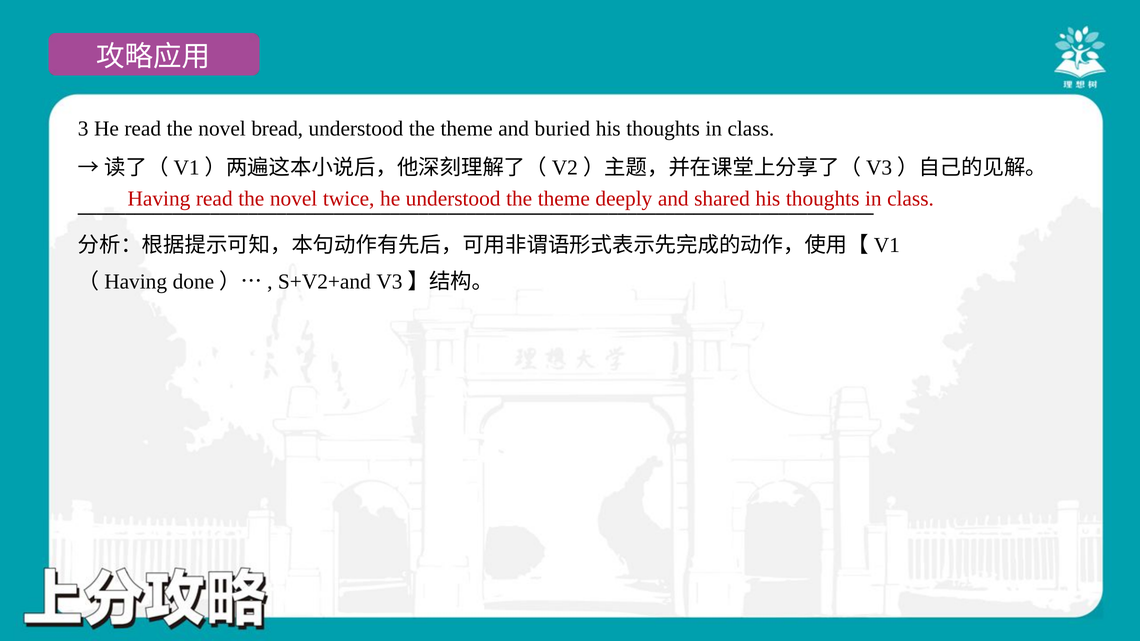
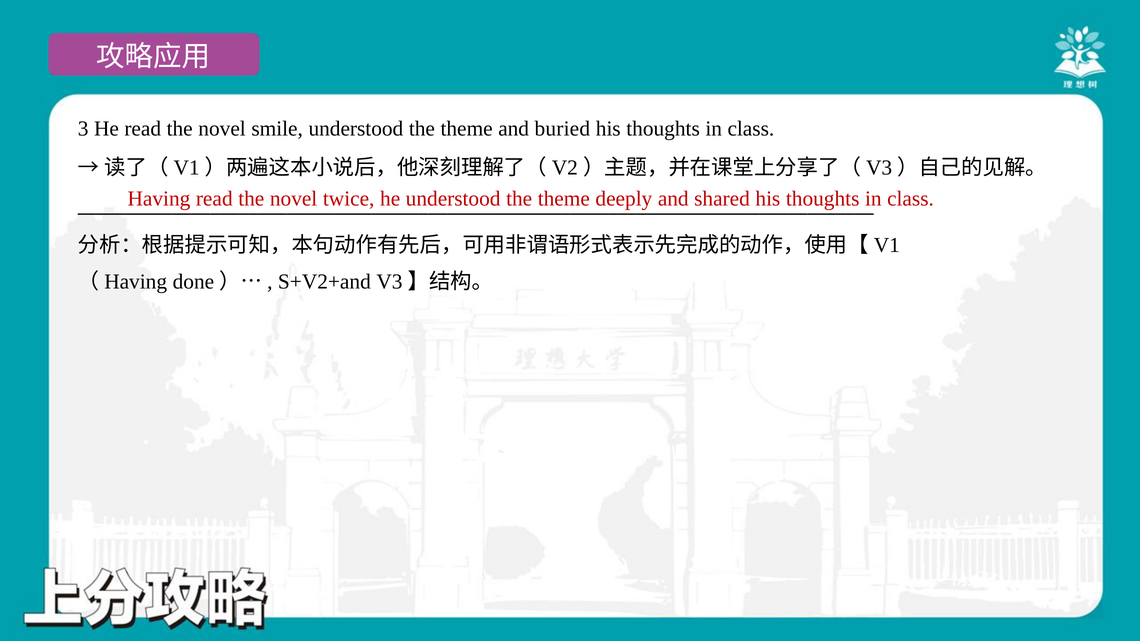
bread: bread -> smile (277, 129)
